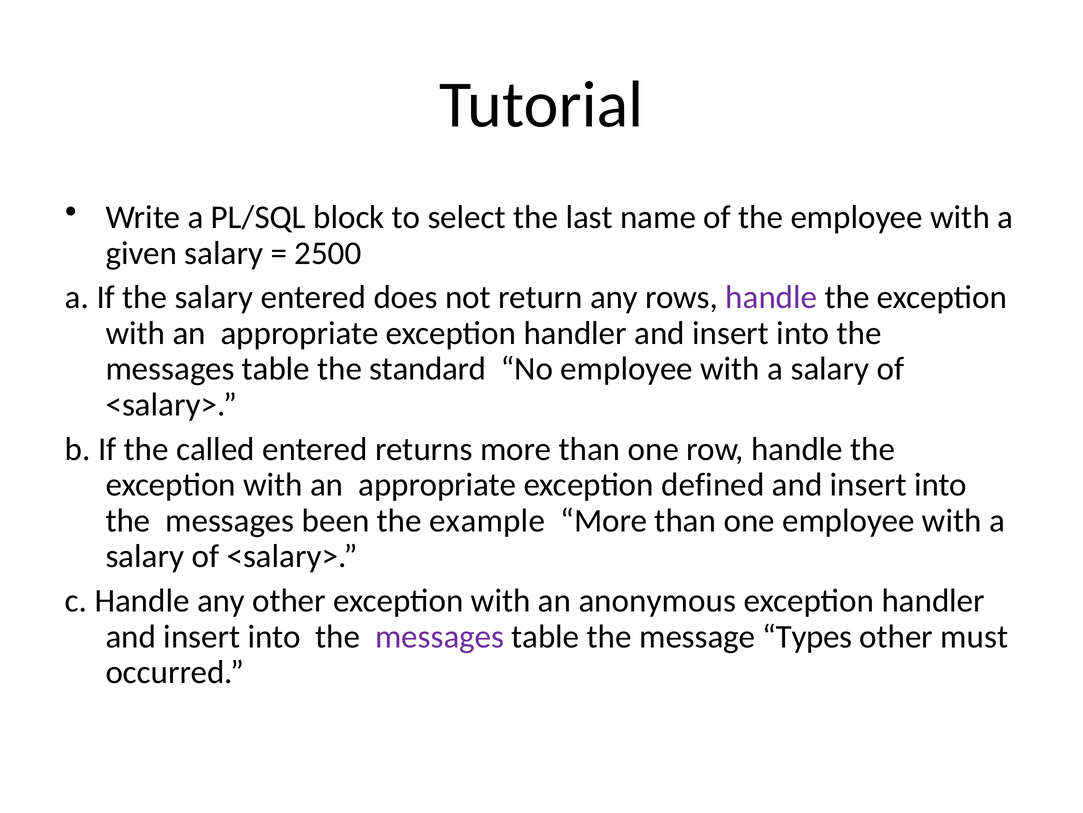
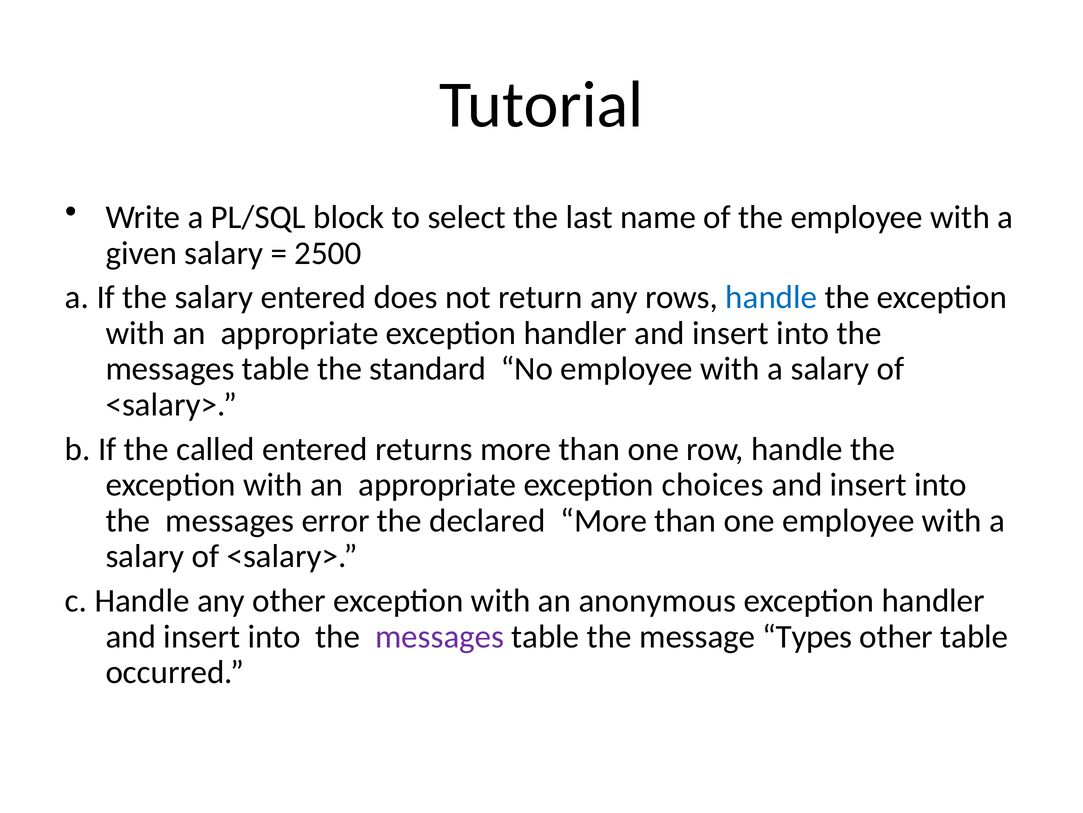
handle colour: purple -> blue (771, 297)
defined: defined -> choices (713, 485)
been: been -> error (336, 520)
example: example -> declared (487, 520)
other must: must -> table (974, 636)
